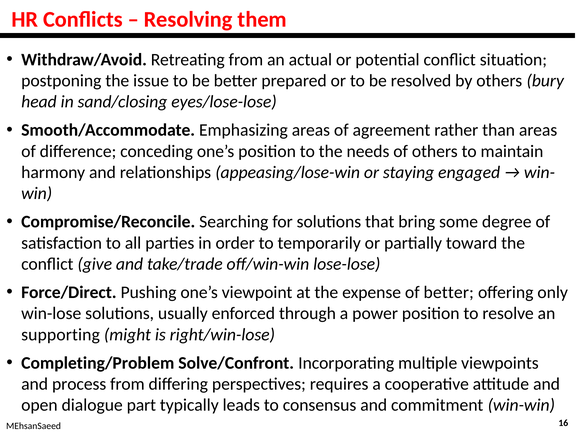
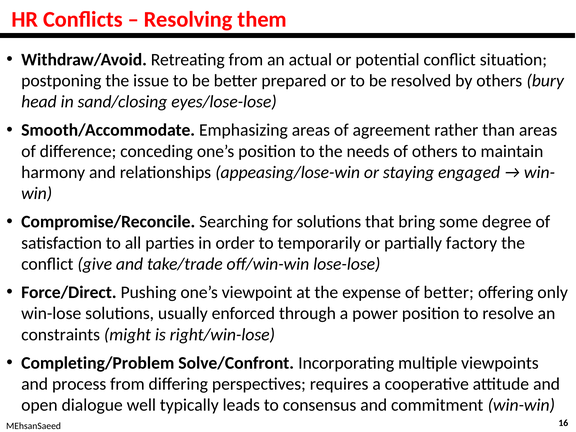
toward: toward -> factory (472, 243)
supporting: supporting -> constraints (61, 335)
part: part -> well (141, 405)
